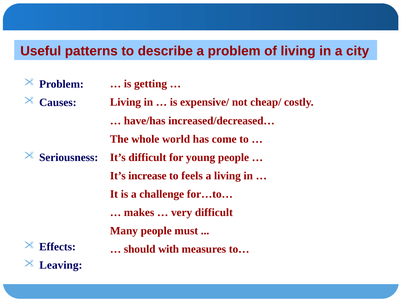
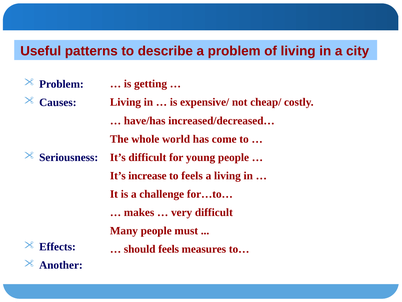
should with: with -> feels (169, 249)
Leaving: Leaving -> Another (61, 265)
